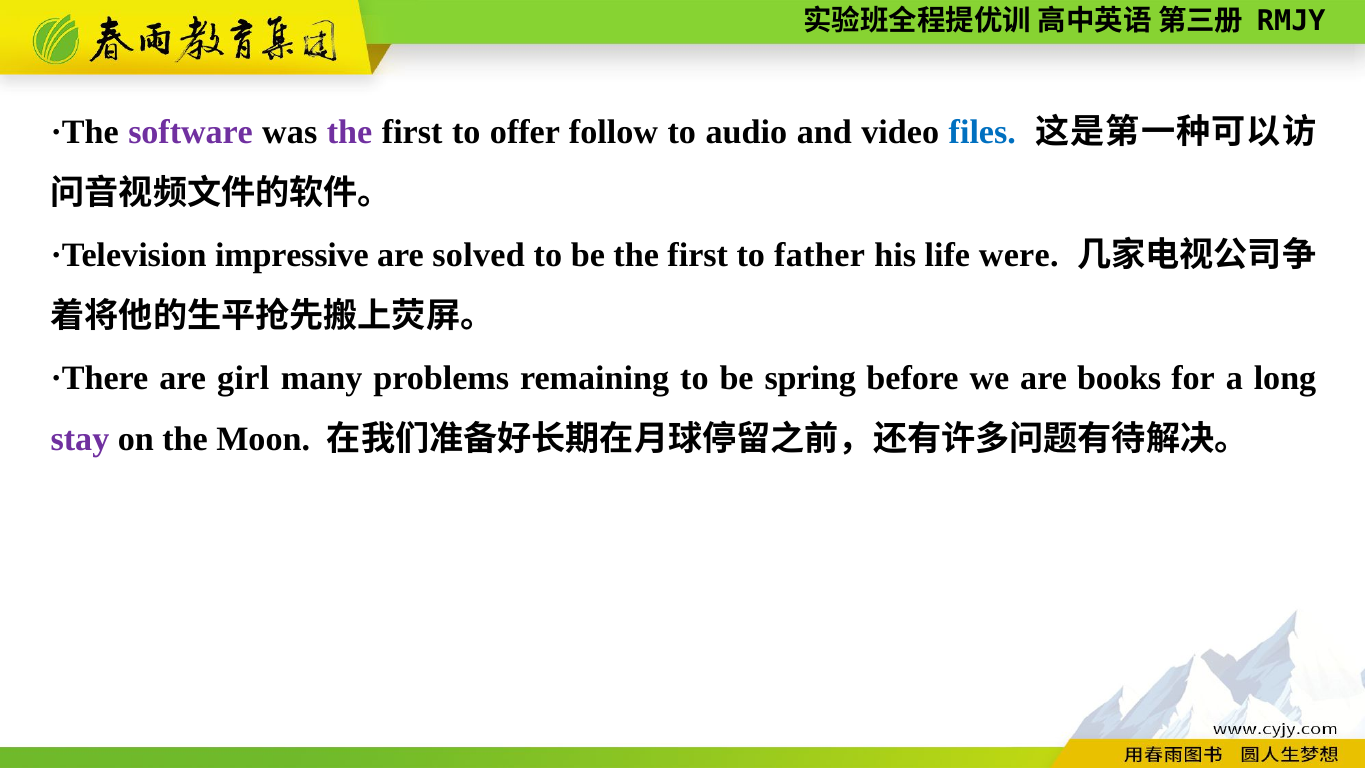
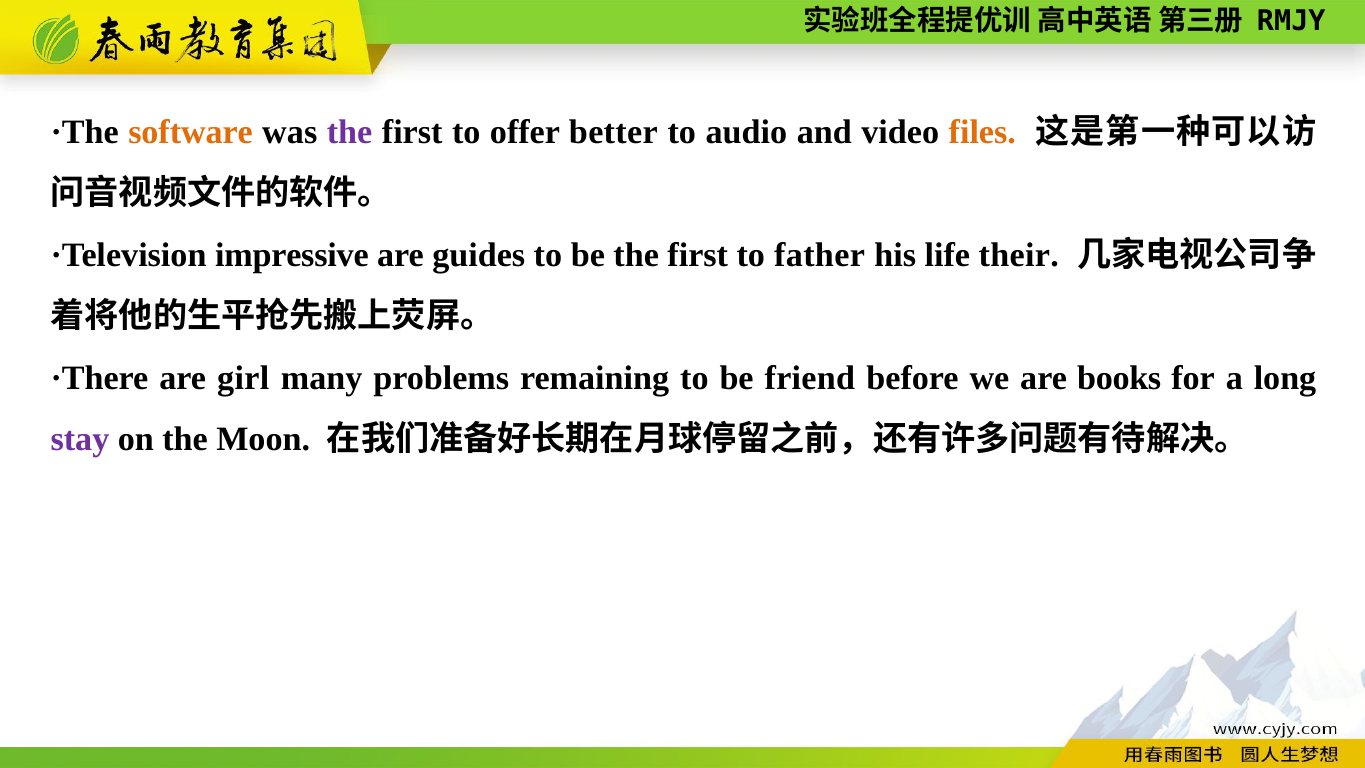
software colour: purple -> orange (191, 132)
follow: follow -> better (613, 132)
files colour: blue -> orange (982, 132)
solved: solved -> guides (479, 255)
were: were -> their (1019, 255)
spring: spring -> friend (810, 378)
